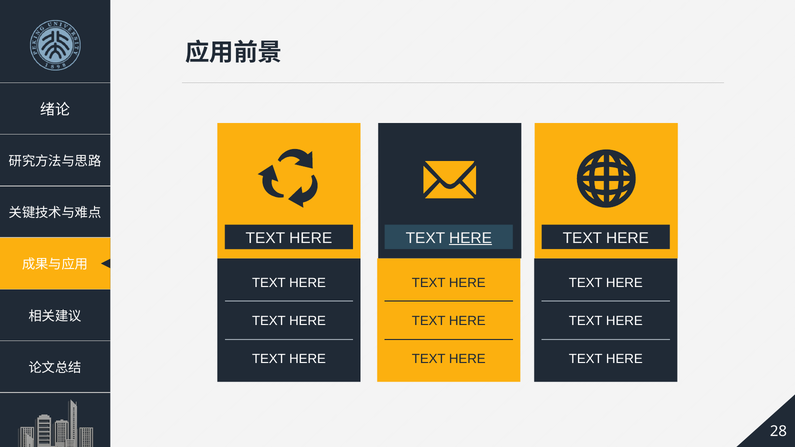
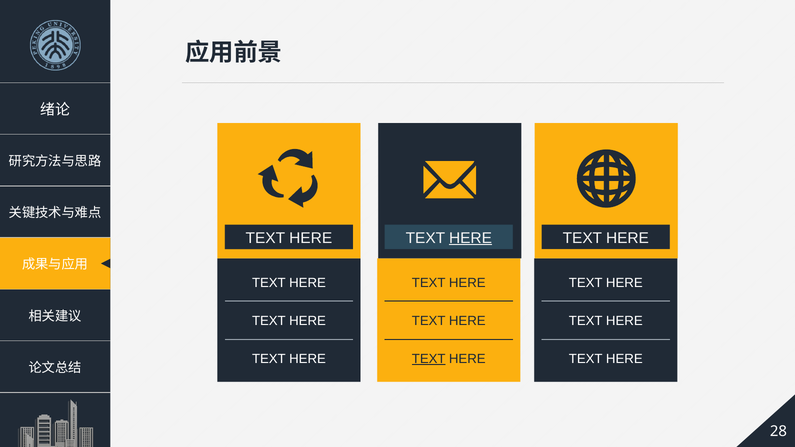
TEXT underline: none -> present (429, 359)
